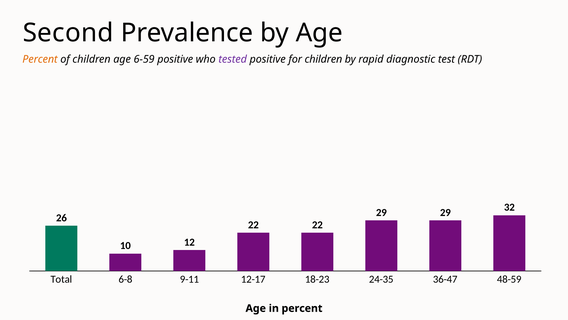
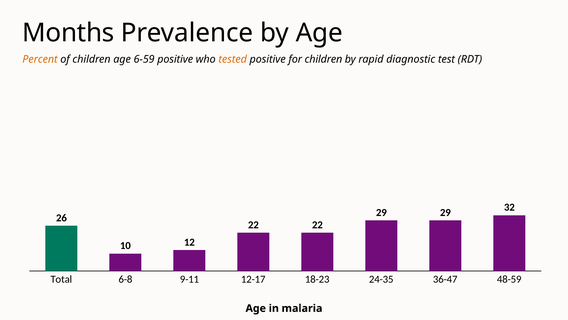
Second: Second -> Months (68, 33)
tested colour: purple -> orange (233, 59)
in percent: percent -> malaria (302, 308)
